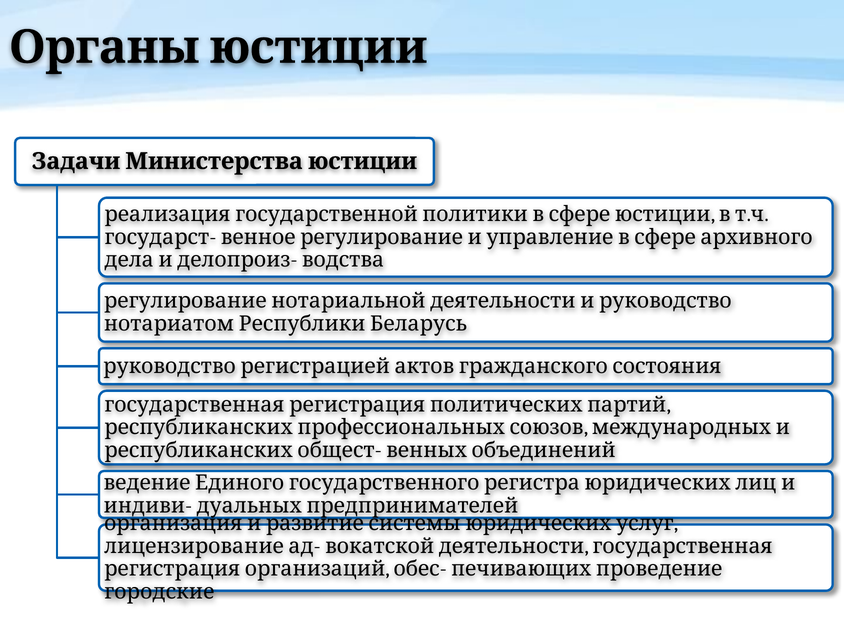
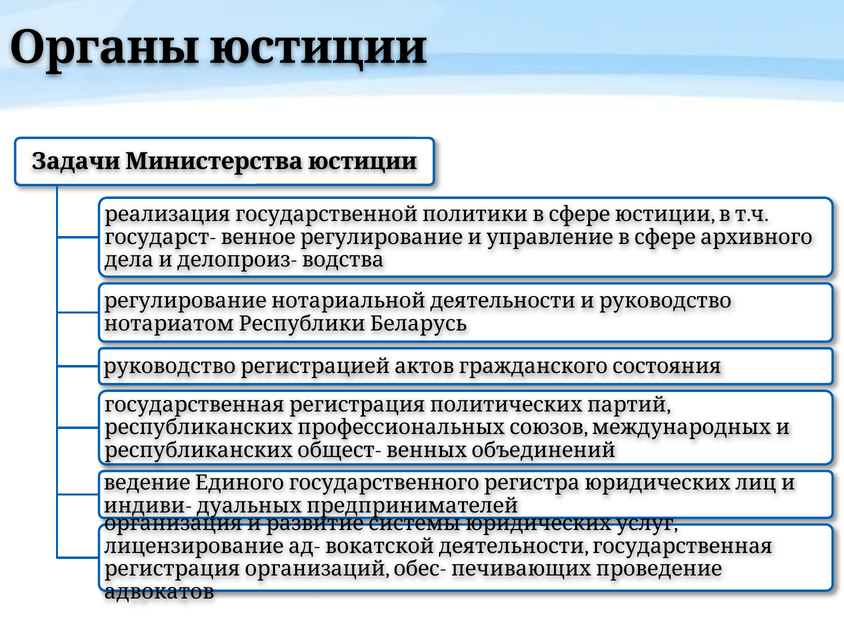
городские: городские -> адвокатов (159, 592)
